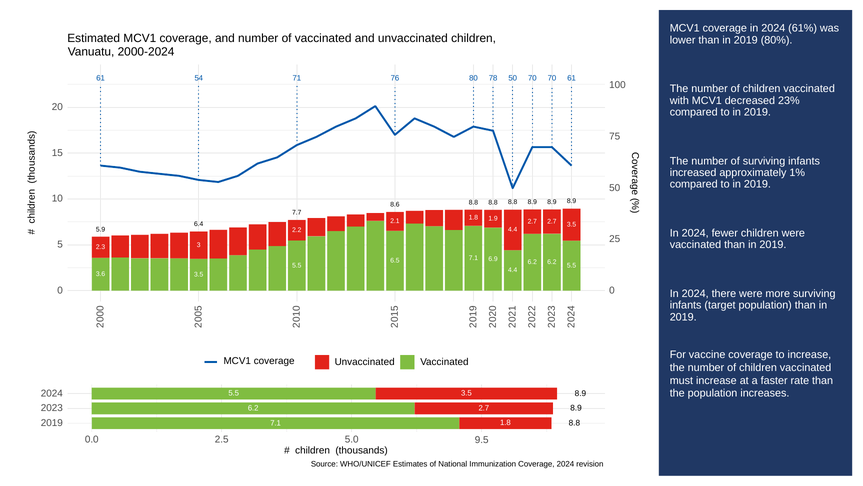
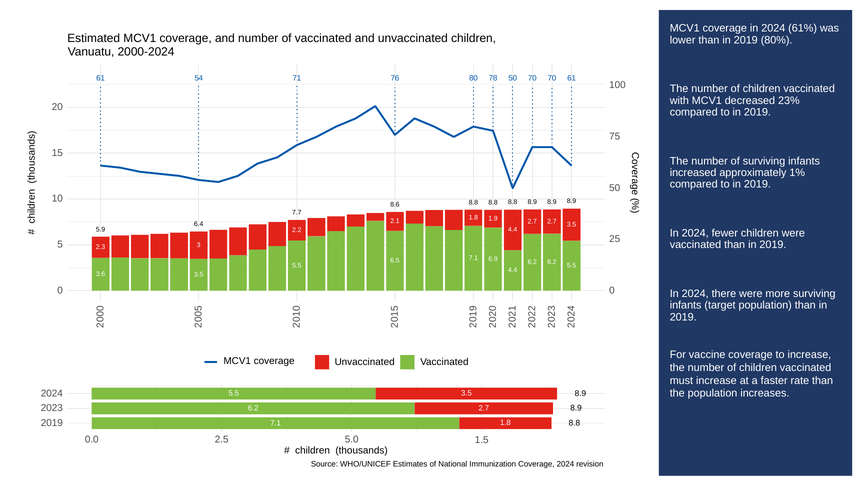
9.5: 9.5 -> 1.5 (482, 439)
